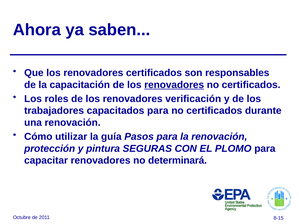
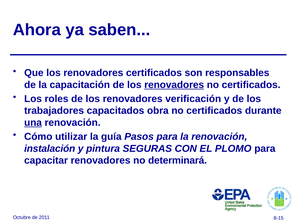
capacitados para: para -> obra (158, 111)
una underline: none -> present (33, 123)
protección: protección -> instalación (50, 149)
